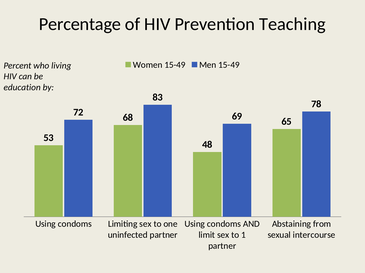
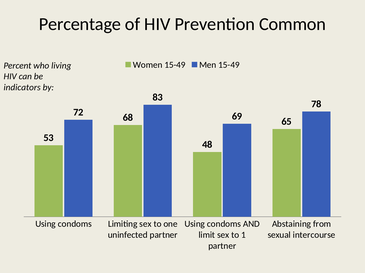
Teaching: Teaching -> Common (293, 24)
education: education -> indicators (22, 88)
